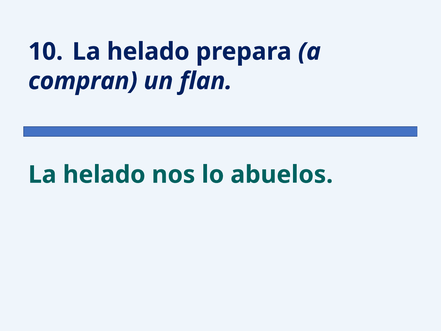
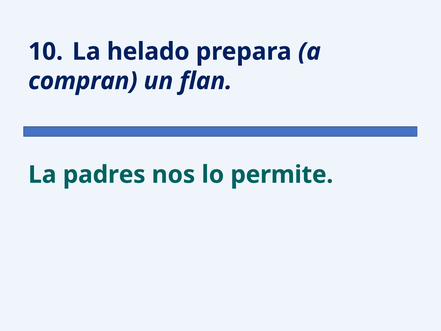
helado: helado -> padres (104, 175)
abuelos: abuelos -> permite (282, 175)
